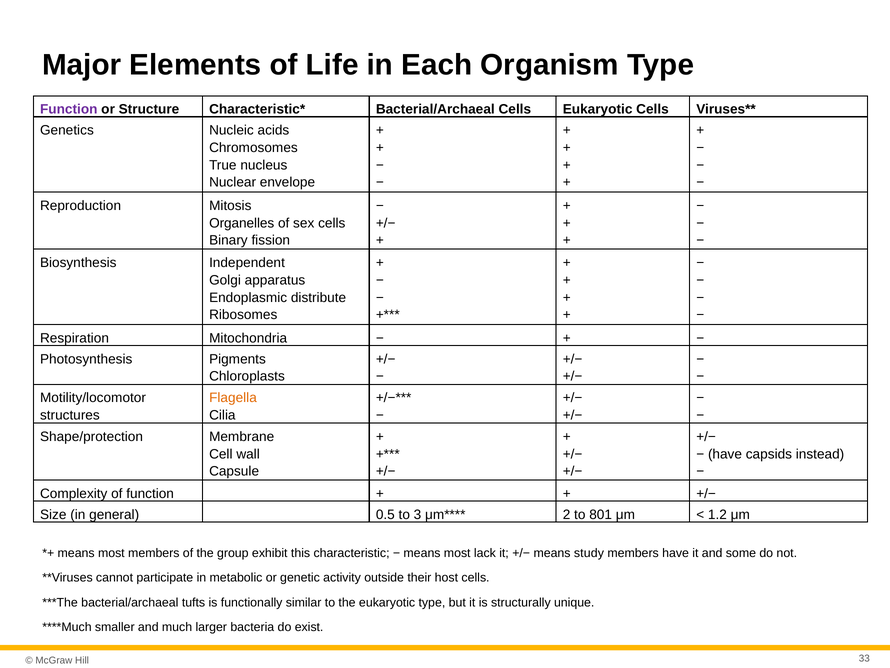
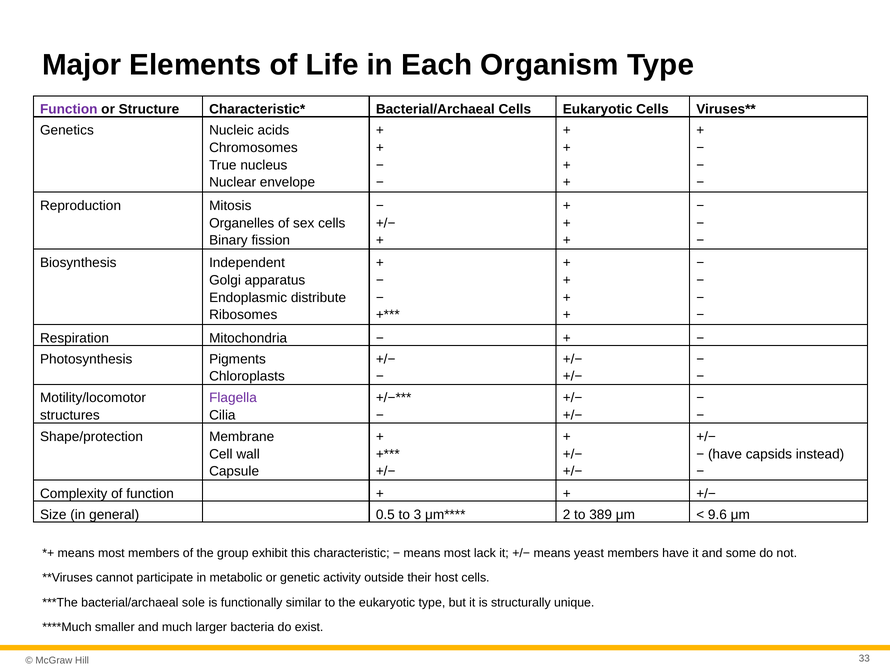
Flagella colour: orange -> purple (233, 398)
801: 801 -> 389 (601, 514)
1.2: 1.2 -> 9.6 (717, 514)
study: study -> yeast (589, 553)
tufts: tufts -> sole (193, 602)
